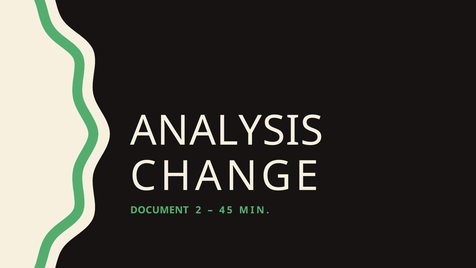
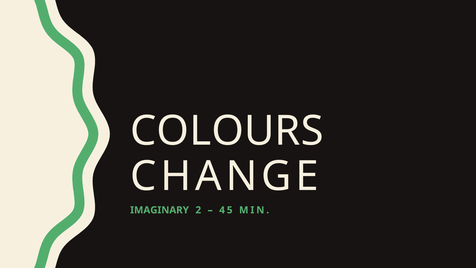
ANALYSIS: ANALYSIS -> COLOURS (227, 131)
DOCUMENT: DOCUMENT -> IMAGINARY (160, 210)
